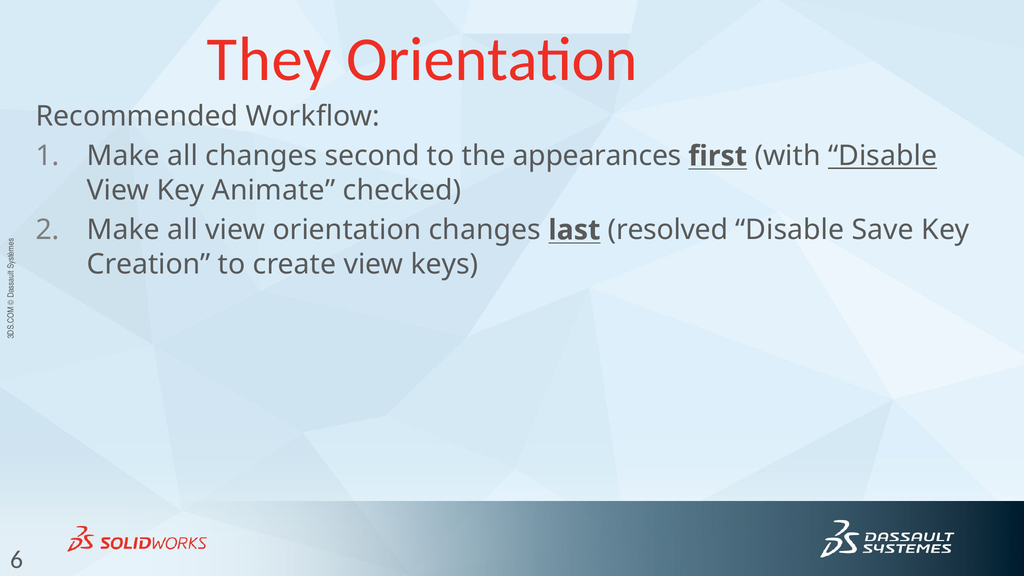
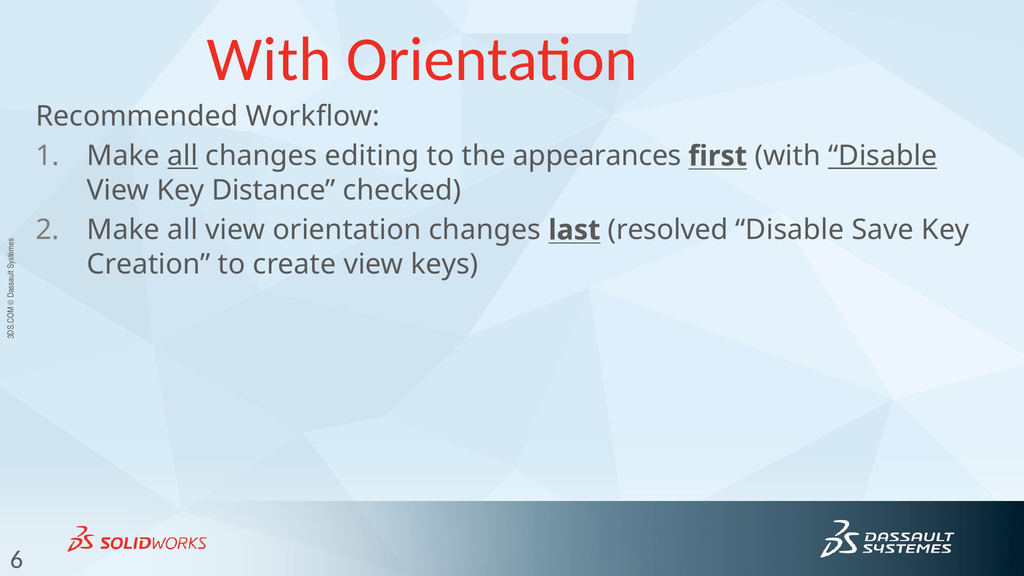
They: They -> With (269, 60)
all underline: none -> present (183, 156)
second: second -> editing (372, 156)
Animate: Animate -> Distance (274, 190)
